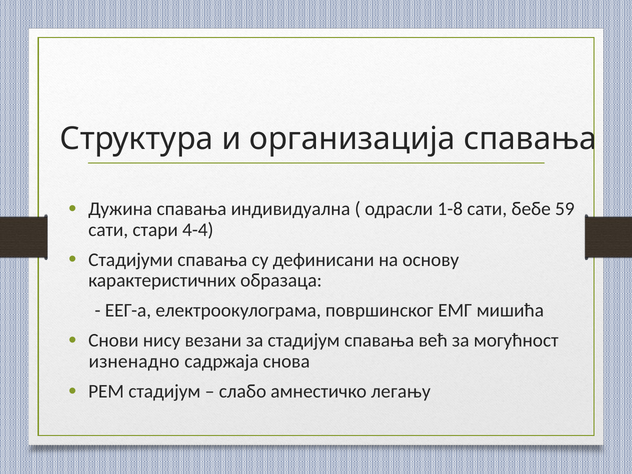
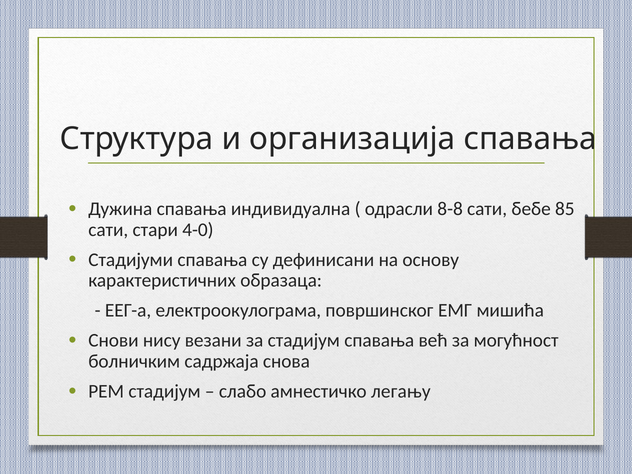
1-8: 1-8 -> 8-8 (450, 209)
59: 59 -> 85 (565, 209)
4-4: 4-4 -> 4-0 (198, 230)
изненадно: изненадно -> болничким (134, 361)
